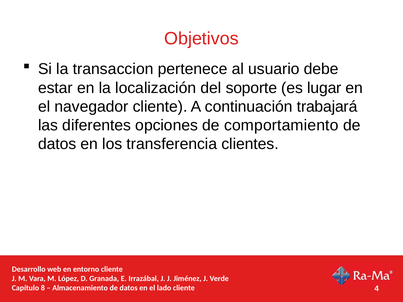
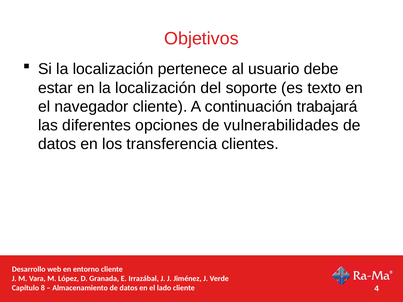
Si la transaccion: transaccion -> localización (113, 69)
lugar: lugar -> texto (324, 88)
comportamiento: comportamiento -> vulnerabilidades (281, 125)
